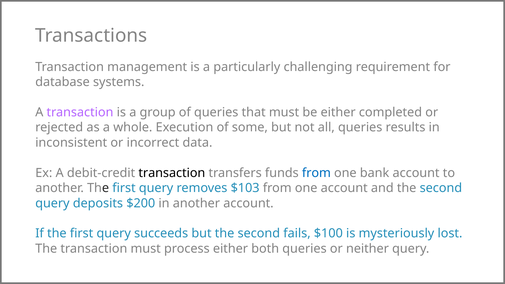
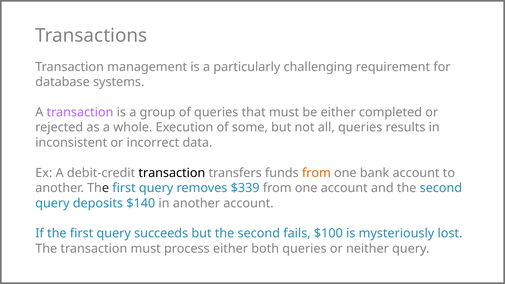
from colour: blue -> orange (316, 173)
$103: $103 -> $339 (245, 188)
$200: $200 -> $140 (141, 203)
